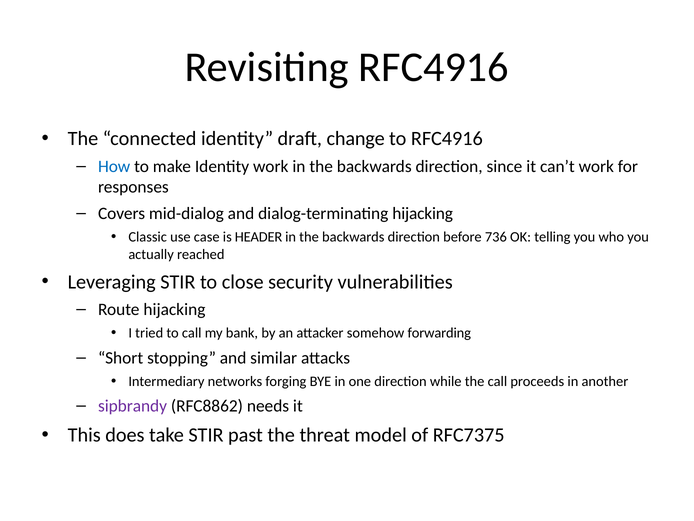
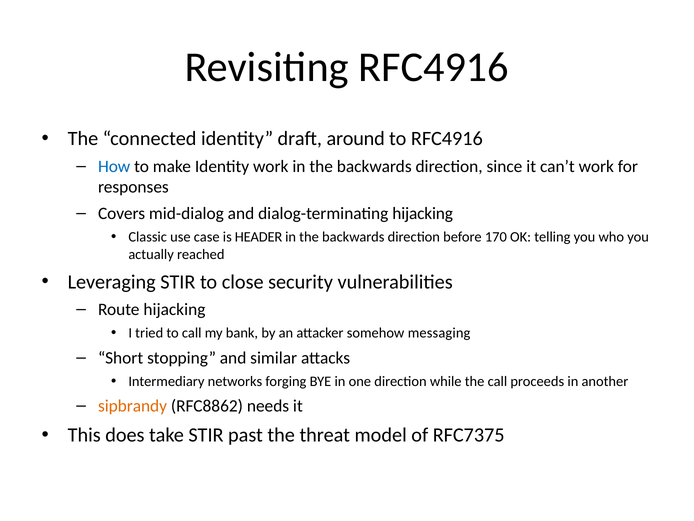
change: change -> around (356, 138)
736: 736 -> 170 (496, 237)
forwarding: forwarding -> messaging (439, 333)
sipbrandy colour: purple -> orange (133, 406)
